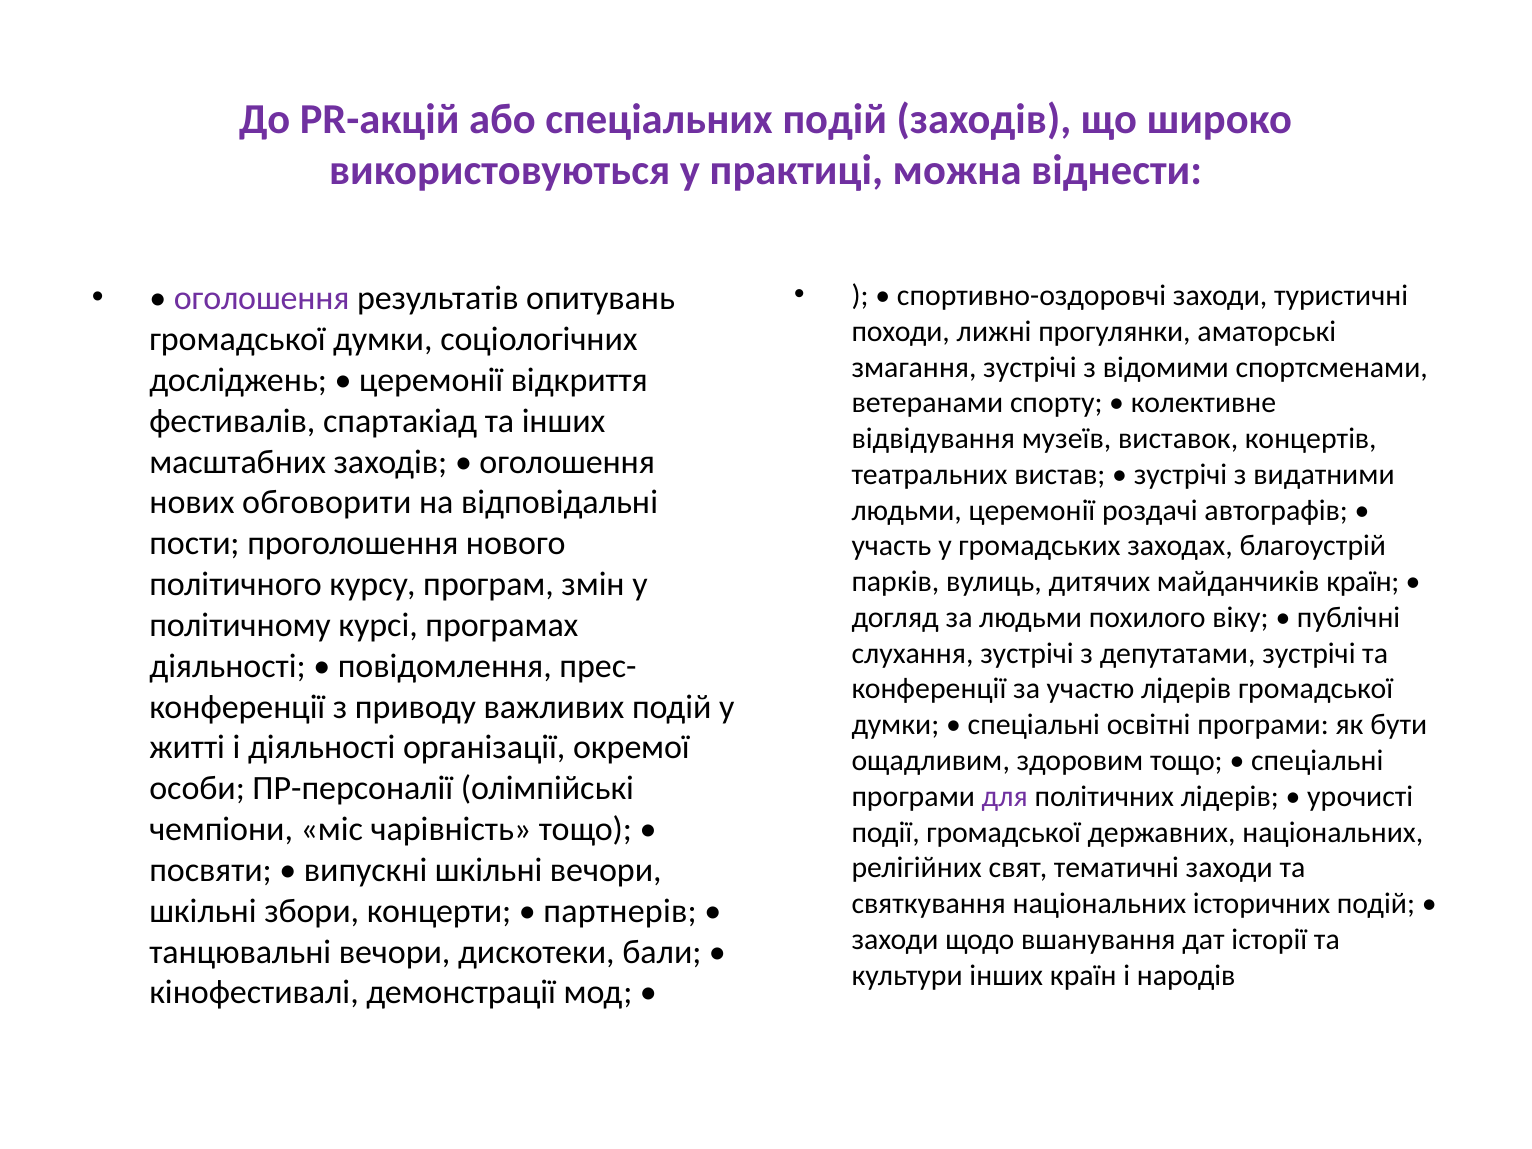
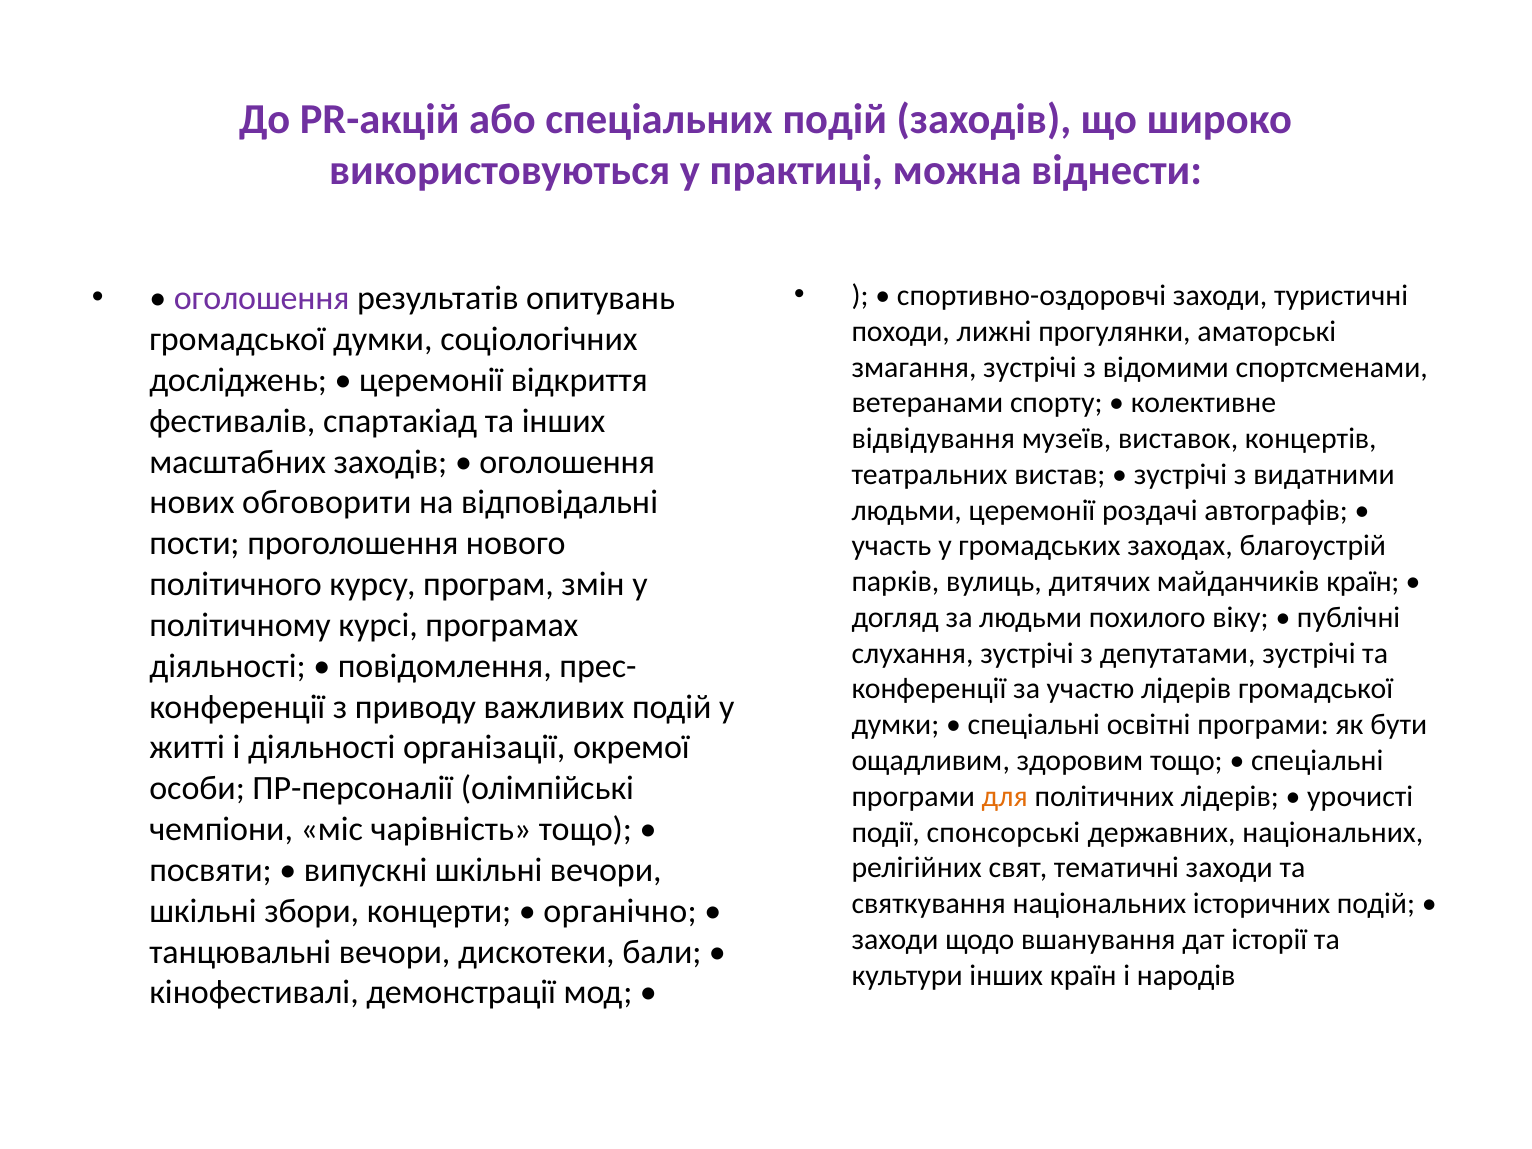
для colour: purple -> orange (1005, 796)
події громадської: громадської -> спонсорські (1003, 832)
партнерів: партнерів -> органічно (620, 911)
